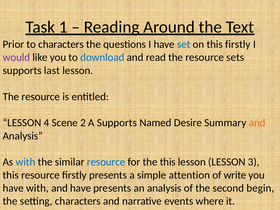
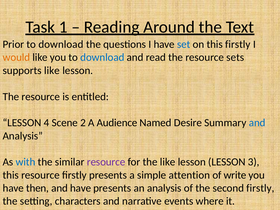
Prior to characters: characters -> download (61, 44)
would colour: purple -> orange (16, 57)
supports last: last -> like (52, 70)
A Supports: Supports -> Audience (117, 123)
and colour: orange -> blue (257, 123)
resource colour: blue -> purple (106, 162)
the this: this -> like (168, 162)
have with: with -> then (38, 188)
second begin: begin -> firstly (260, 188)
